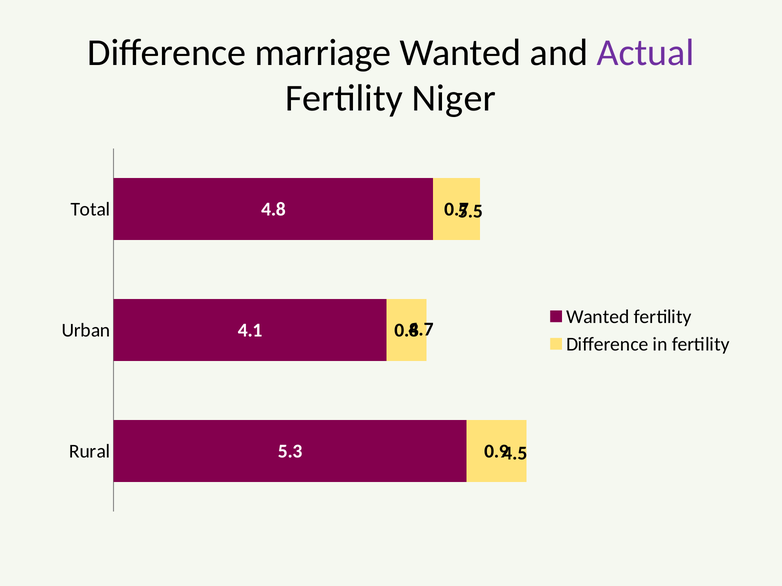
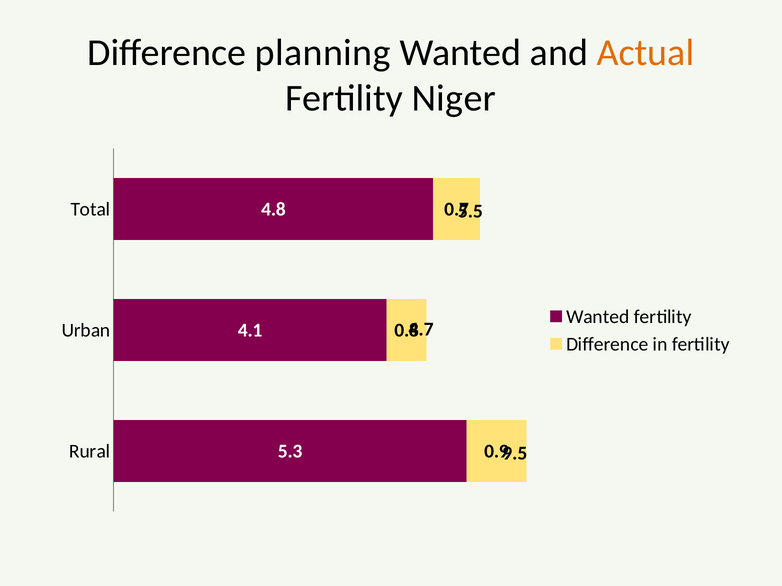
marriage: marriage -> planning (323, 53)
Actual colour: purple -> orange (645, 53)
4.5: 4.5 -> 9.5 (515, 454)
